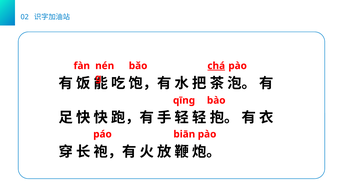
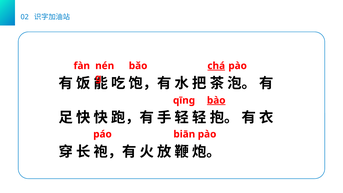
bào underline: none -> present (216, 100)
